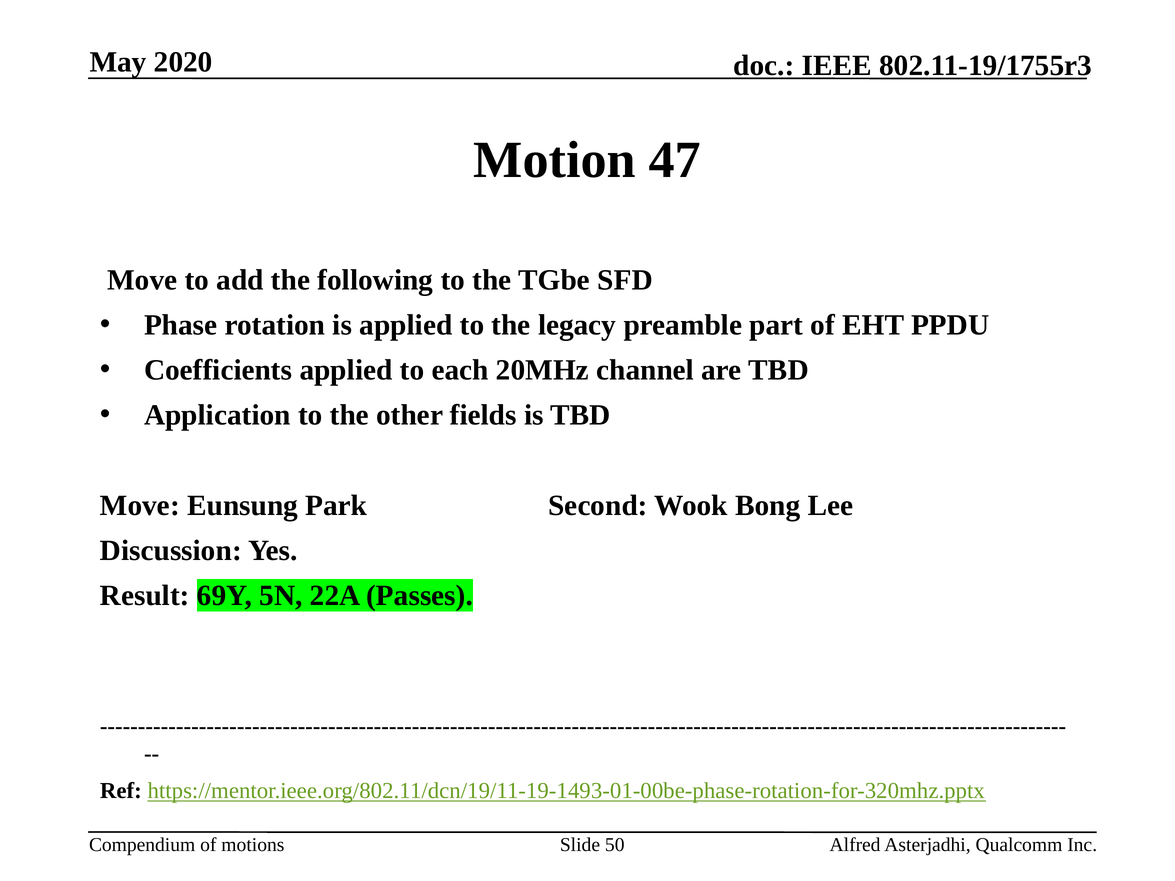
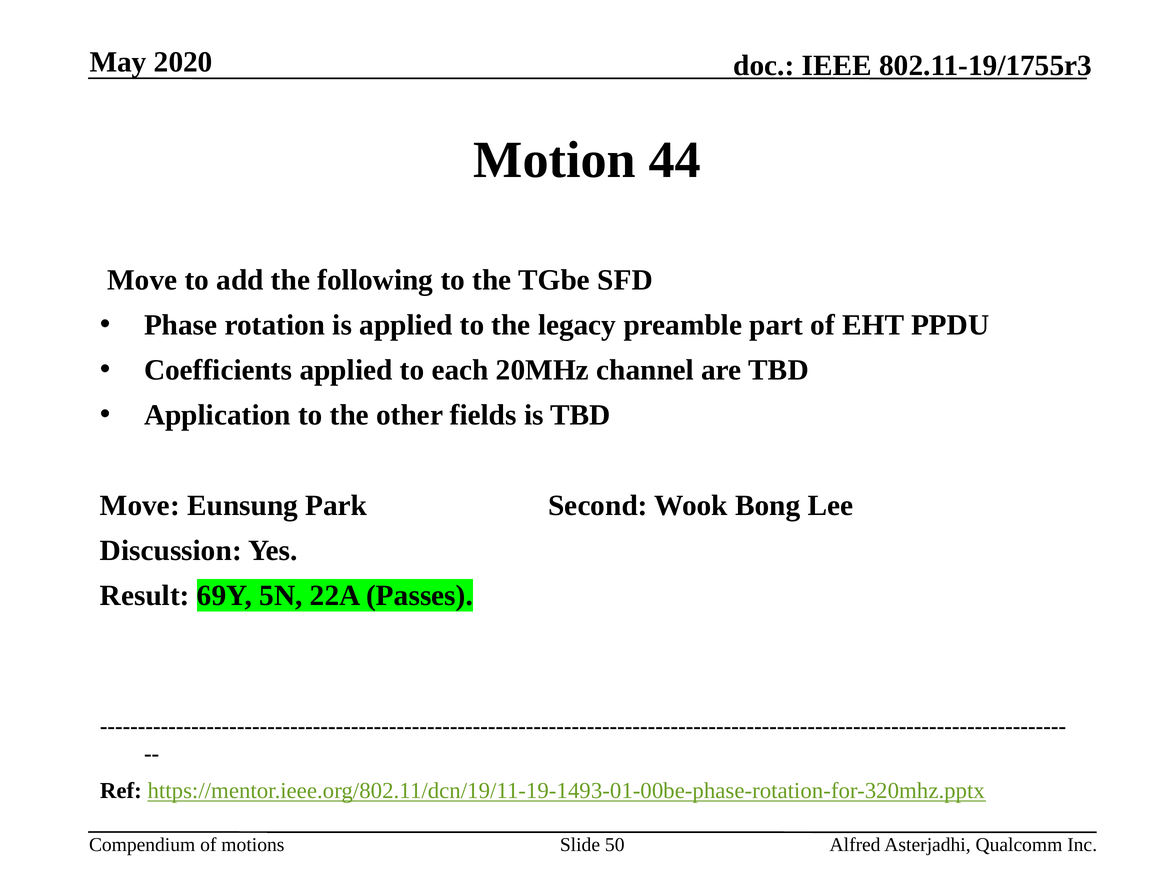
47: 47 -> 44 (675, 160)
